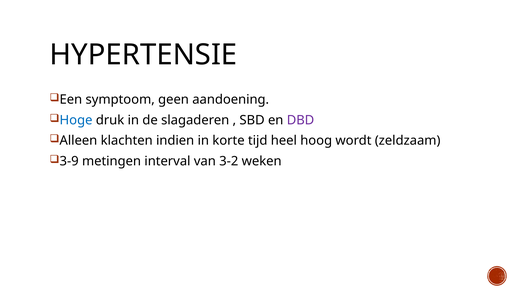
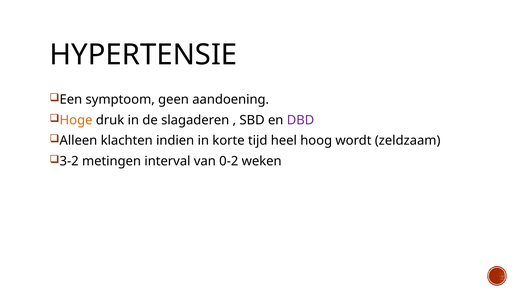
Hoge colour: blue -> orange (76, 120)
3-9: 3-9 -> 3-2 (69, 161)
3-2: 3-2 -> 0-2 (229, 161)
